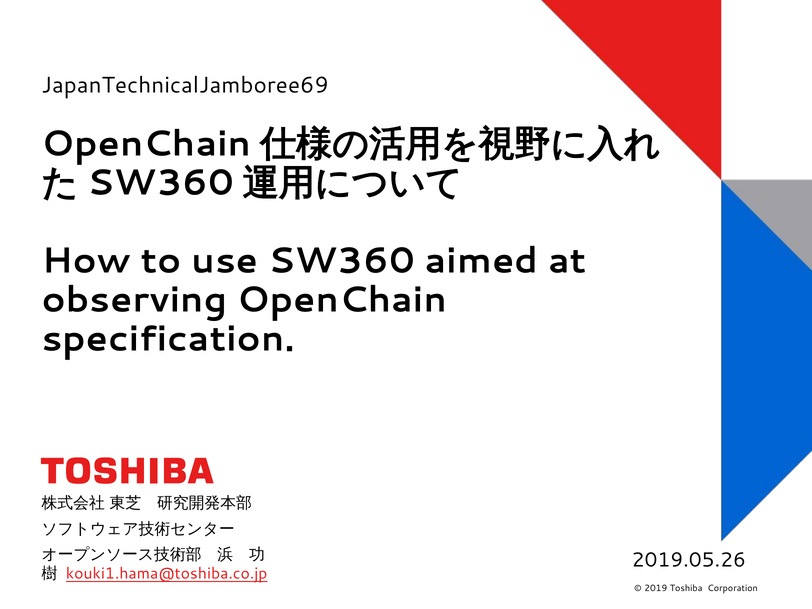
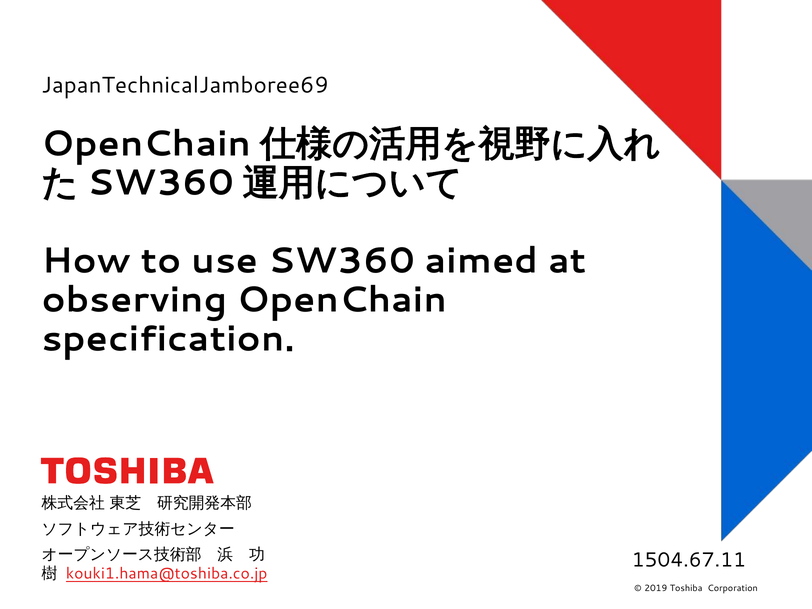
2019.05.26: 2019.05.26 -> 1504.67.11 (689, 560)
